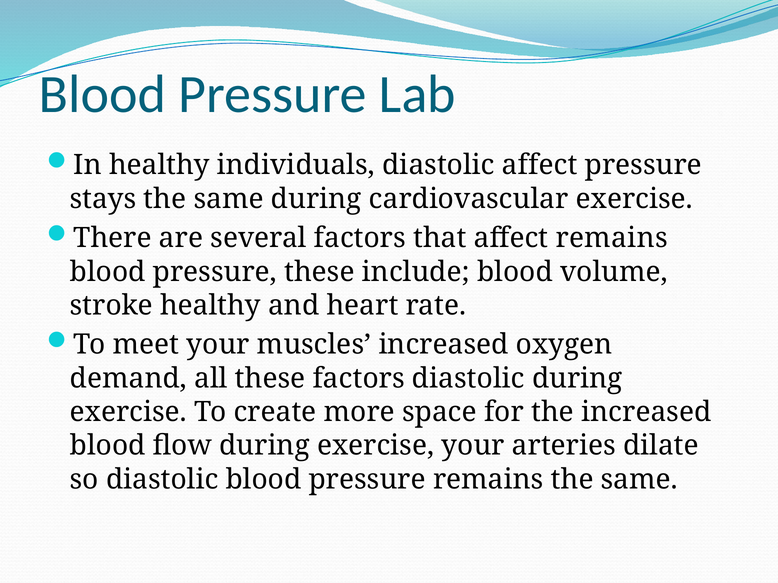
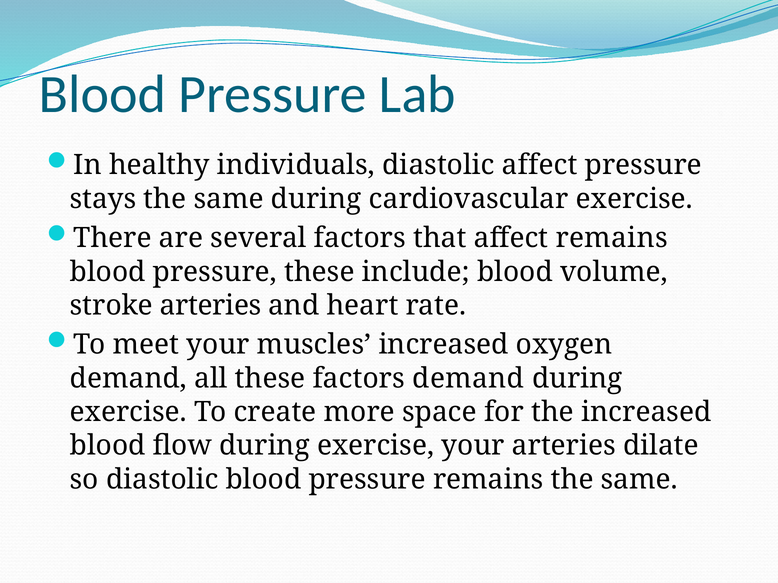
stroke healthy: healthy -> arteries (211, 306)
factors diastolic: diastolic -> demand (468, 379)
